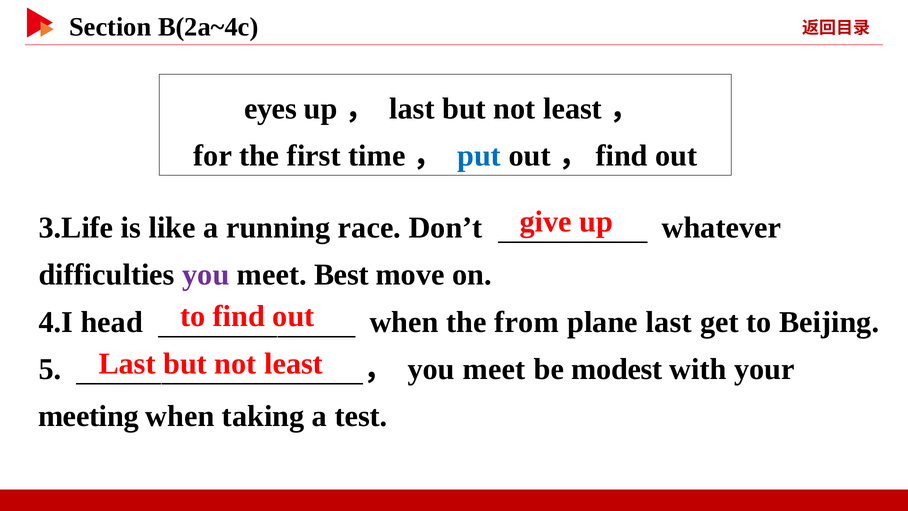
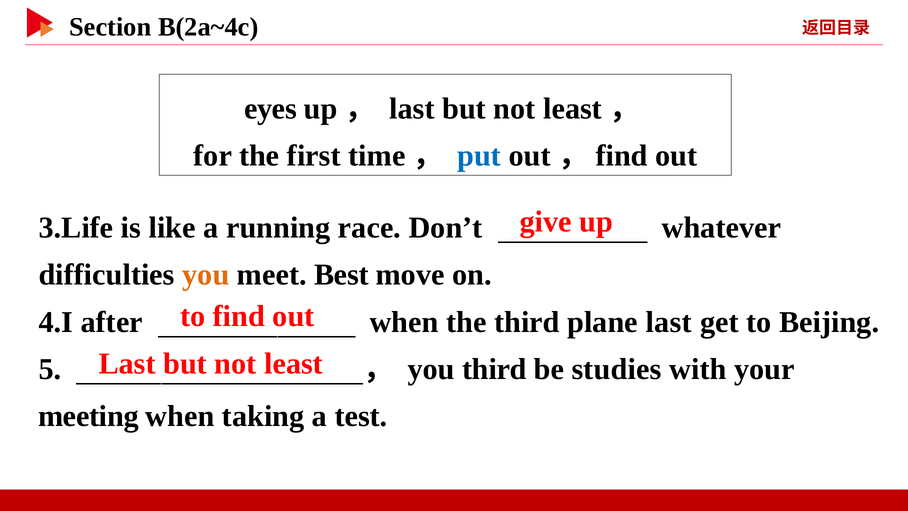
you colour: purple -> orange (206, 275)
head: head -> after (112, 322)
the from: from -> third (527, 322)
meet: meet -> third (494, 369)
modest: modest -> studies (617, 369)
